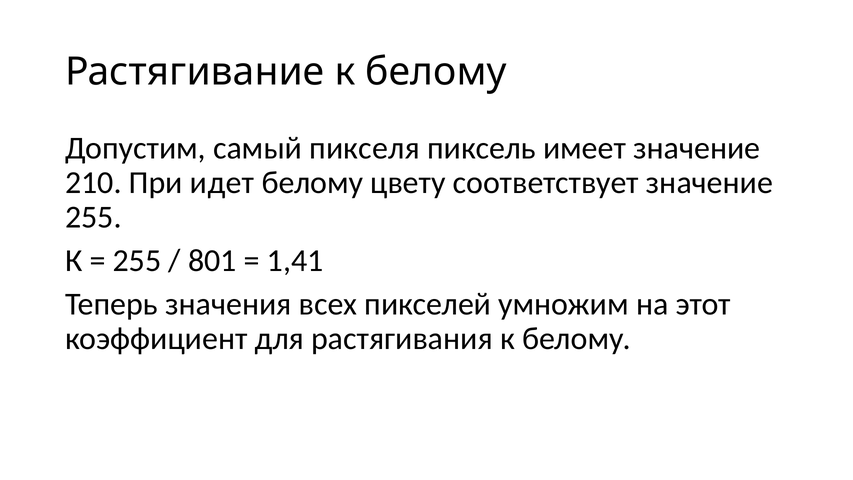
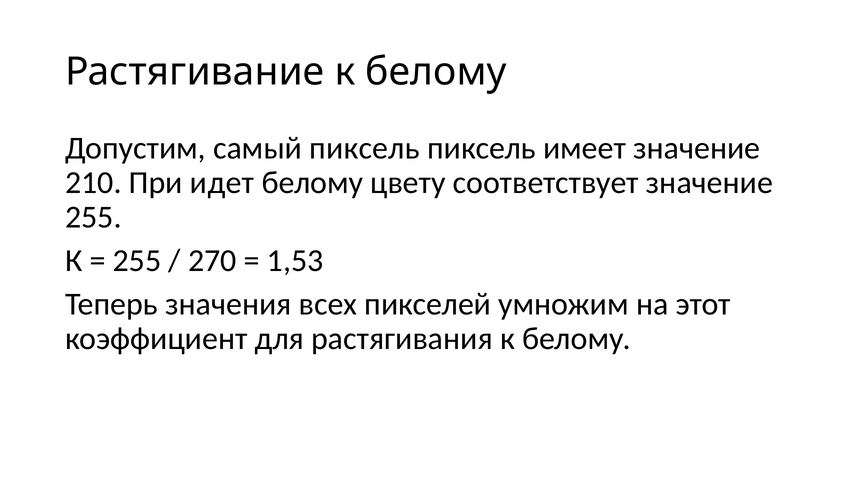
самый пикселя: пикселя -> пиксель (365, 148)
801: 801 -> 270 (212, 261)
1,41: 1,41 -> 1,53 (295, 261)
